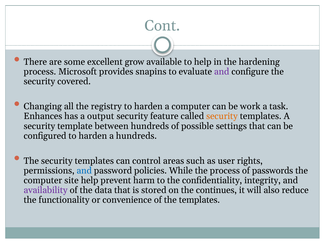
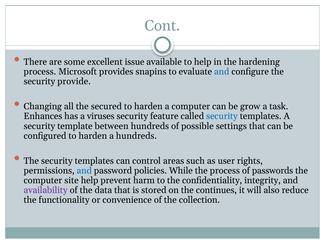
grow: grow -> issue (135, 62)
and colour: purple -> blue (222, 72)
covered: covered -> provide (74, 81)
registry: registry -> secured (106, 106)
work: work -> grow (250, 106)
output: output -> viruses (101, 116)
security colour: orange -> blue (222, 116)
the templates: templates -> collection (199, 200)
